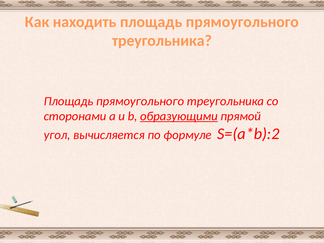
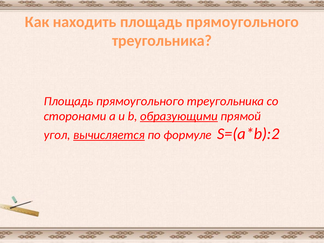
вычисляется underline: none -> present (109, 135)
